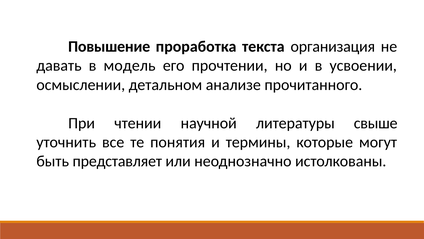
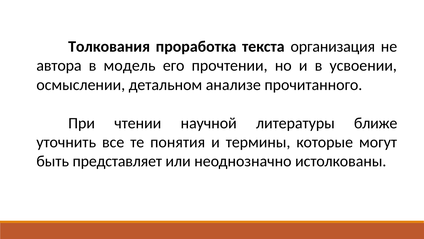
Повышение: Повышение -> Толкования (109, 47)
давать: давать -> автора (59, 66)
свыше: свыше -> ближе (376, 123)
